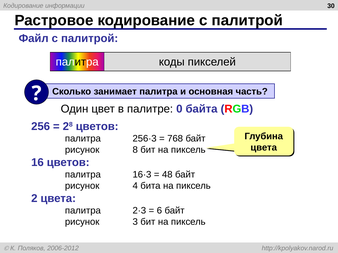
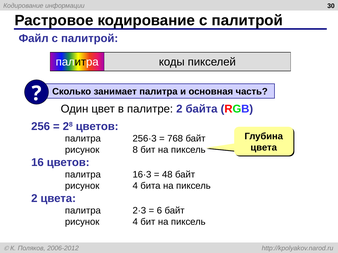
палитре 0: 0 -> 2 (179, 109)
3: 3 -> 4 (135, 222)
